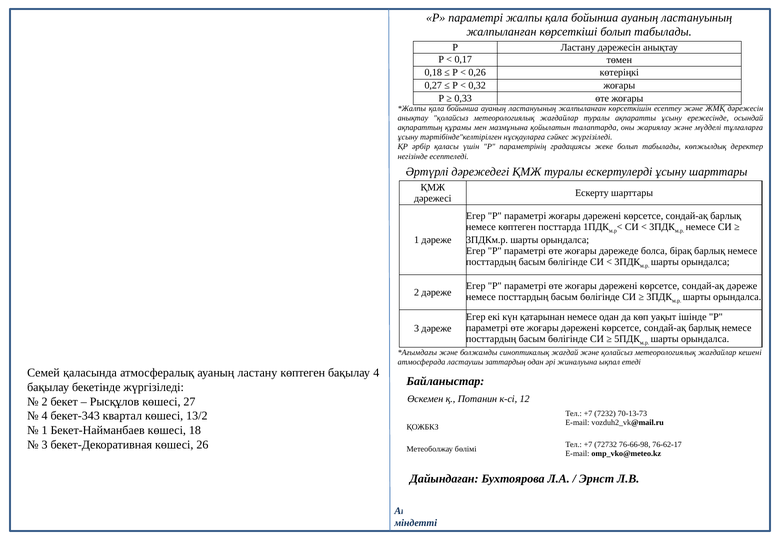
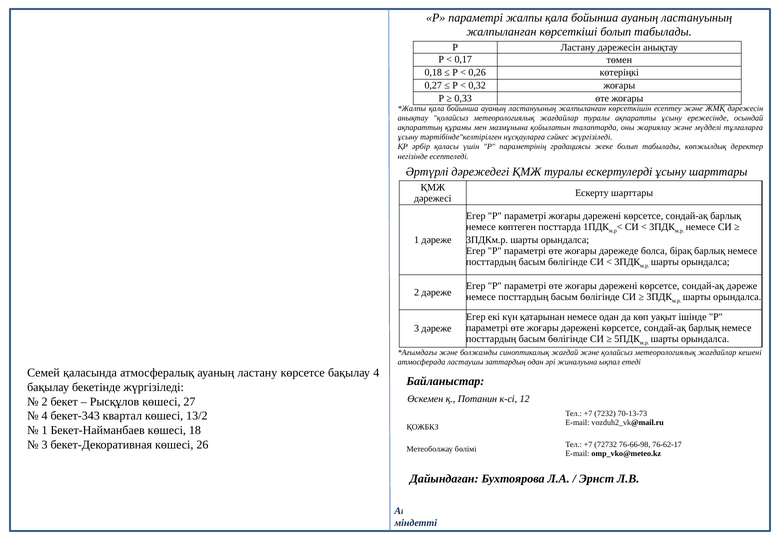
ластану көптеген: көптеген -> көрсетсе (303, 373)
